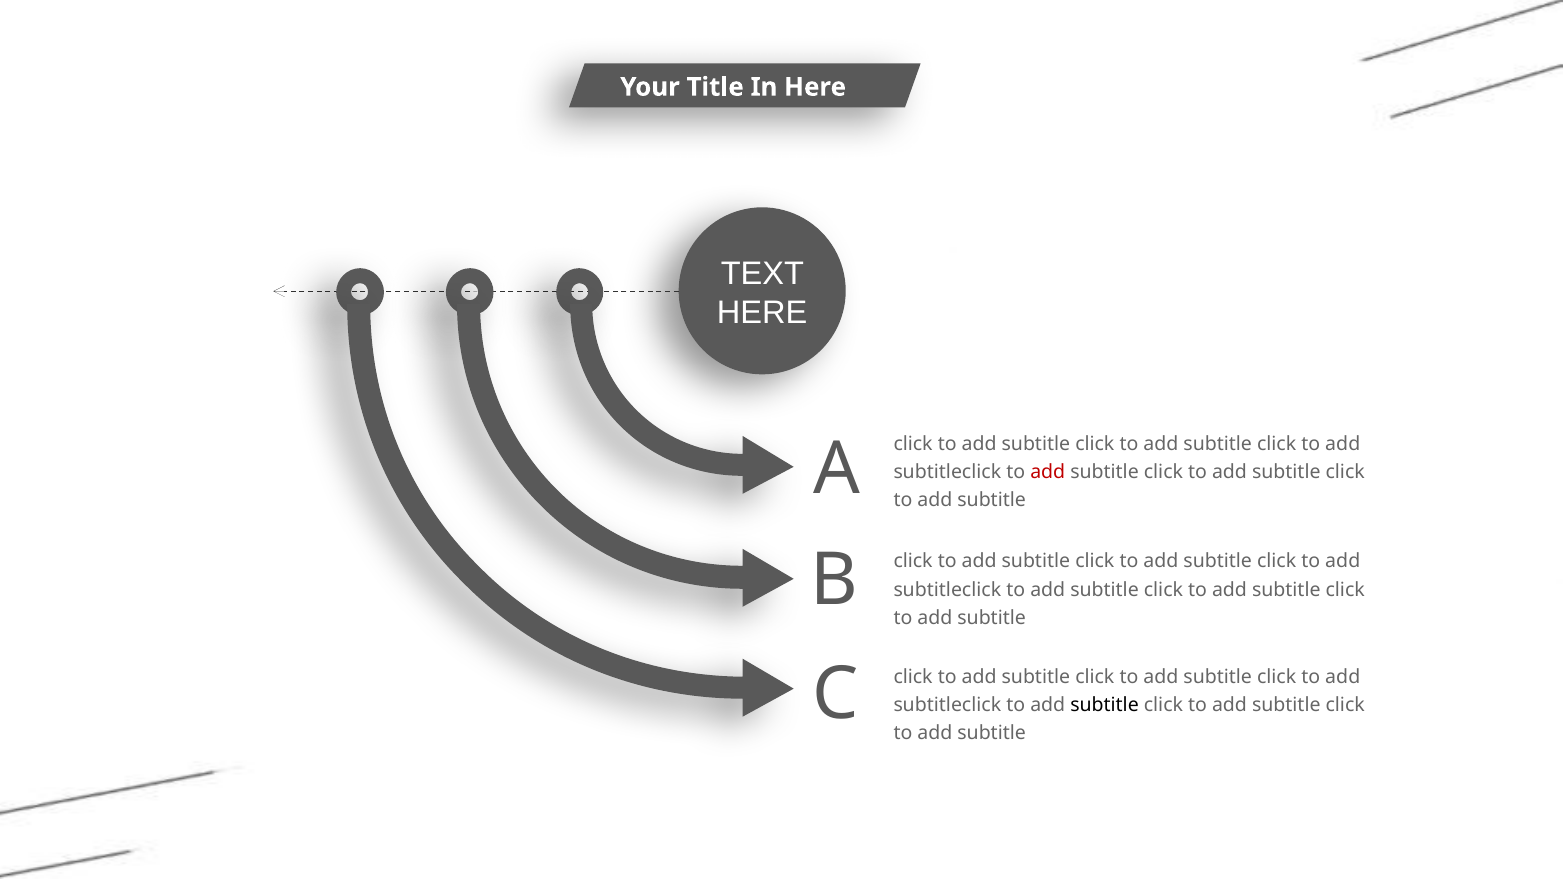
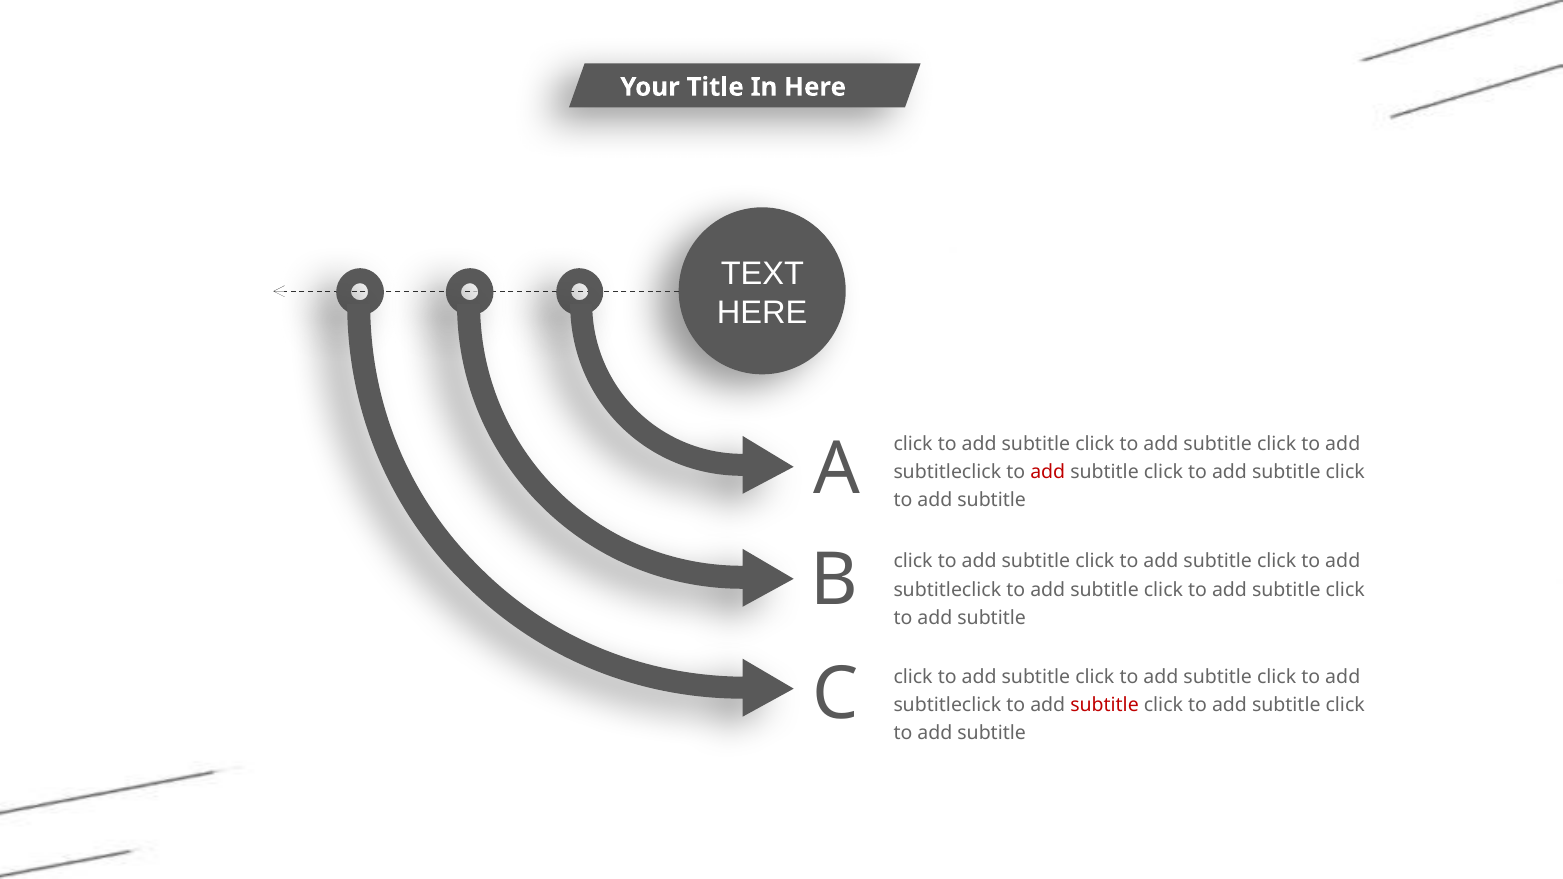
subtitle colour: black -> red (1105, 705)
